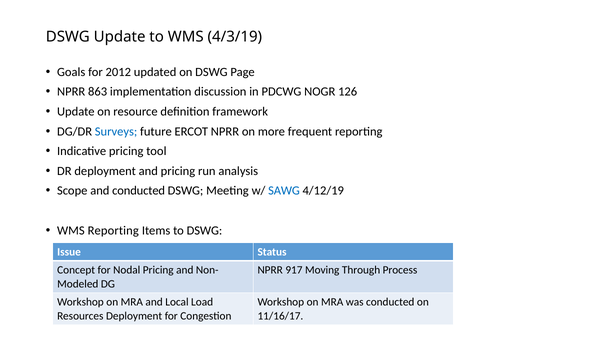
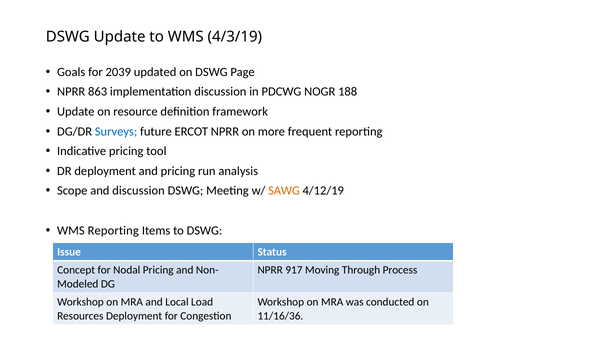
2012: 2012 -> 2039 (118, 72)
126: 126 -> 188 (348, 92)
and conducted: conducted -> discussion (139, 191)
SAWG colour: blue -> orange (284, 191)
11/16/17: 11/16/17 -> 11/16/36 (280, 316)
